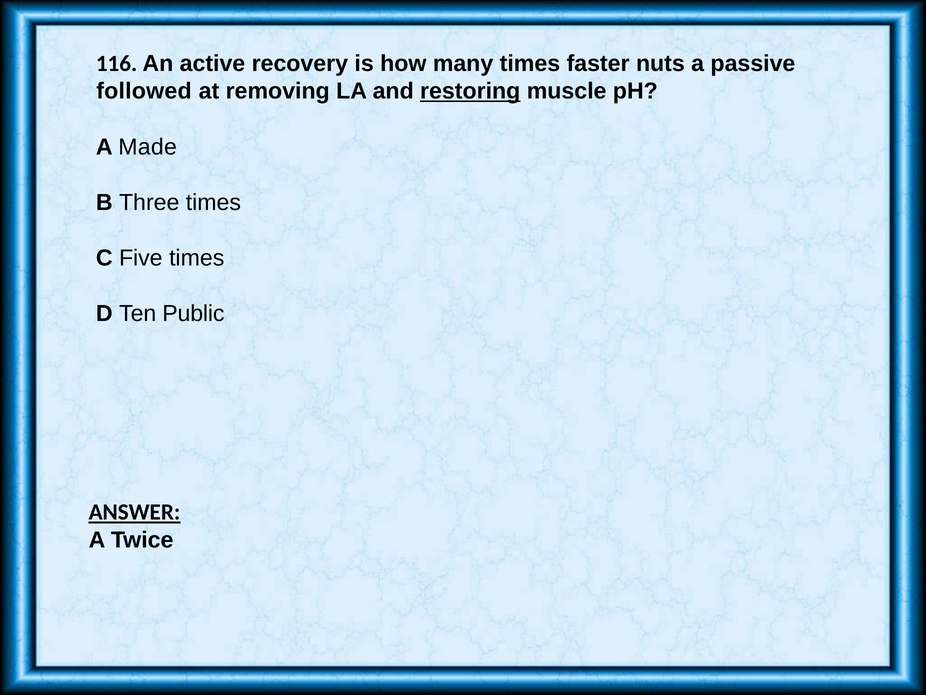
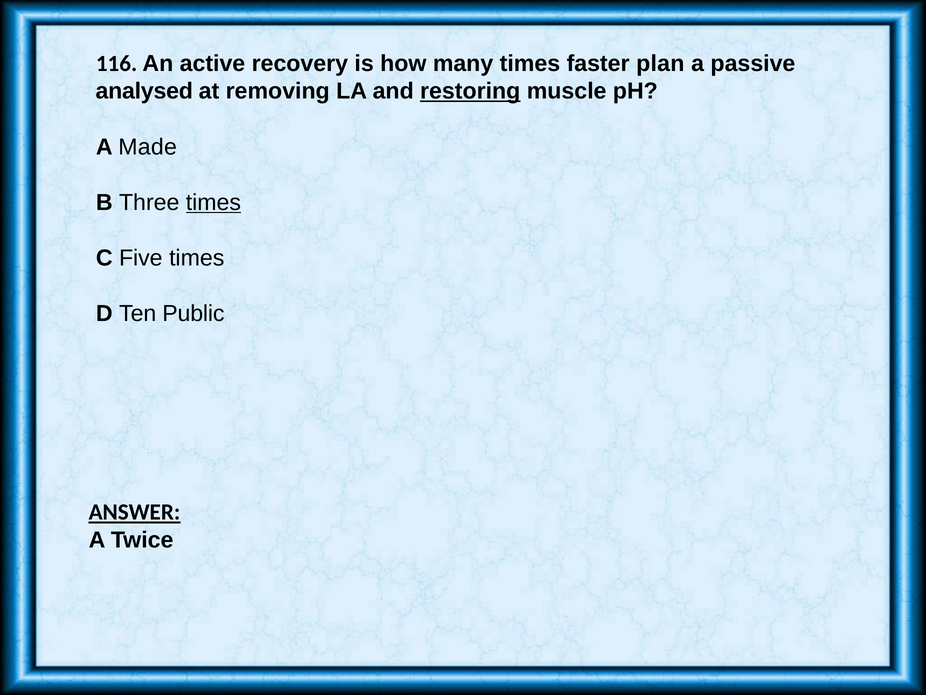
nuts: nuts -> plan (660, 63)
followed: followed -> analysed (144, 91)
times underline: none -> present (213, 202)
